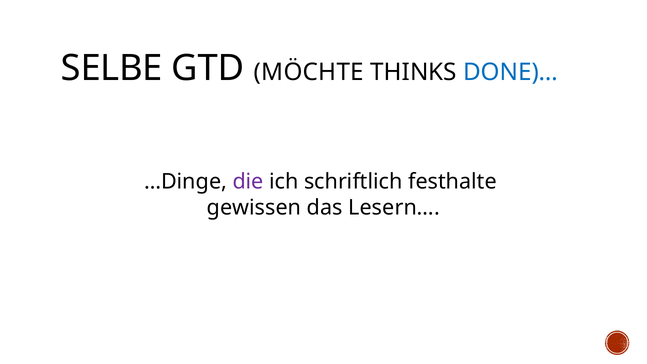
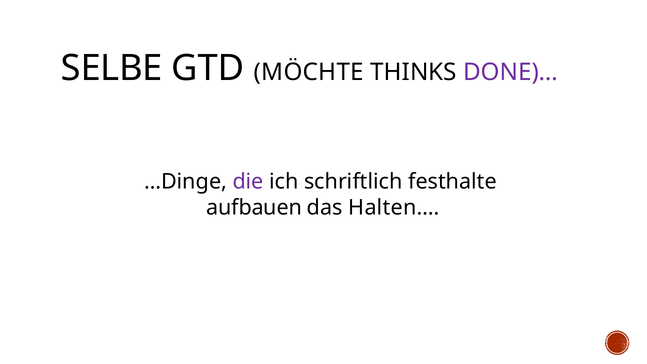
DONE)… colour: blue -> purple (511, 72)
gewissen: gewissen -> aufbauen (254, 208)
Lesern…: Lesern… -> Halten… (394, 208)
